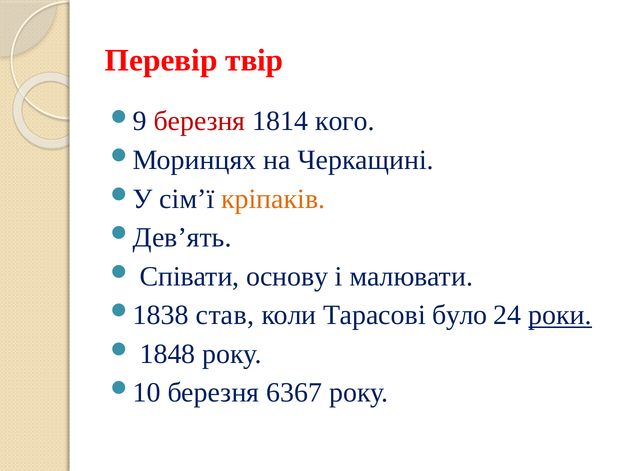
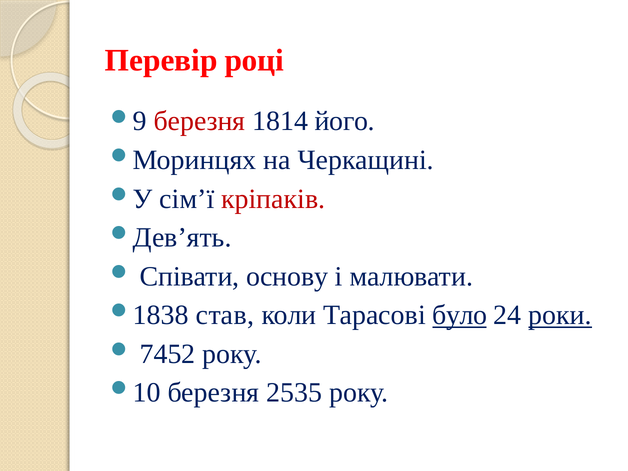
твір: твір -> році (254, 60)
кого: кого -> його (345, 121)
кріпаків colour: orange -> red (273, 199)
було underline: none -> present (460, 315)
1848: 1848 -> 7452 (168, 354)
6367: 6367 -> 2535 (294, 393)
